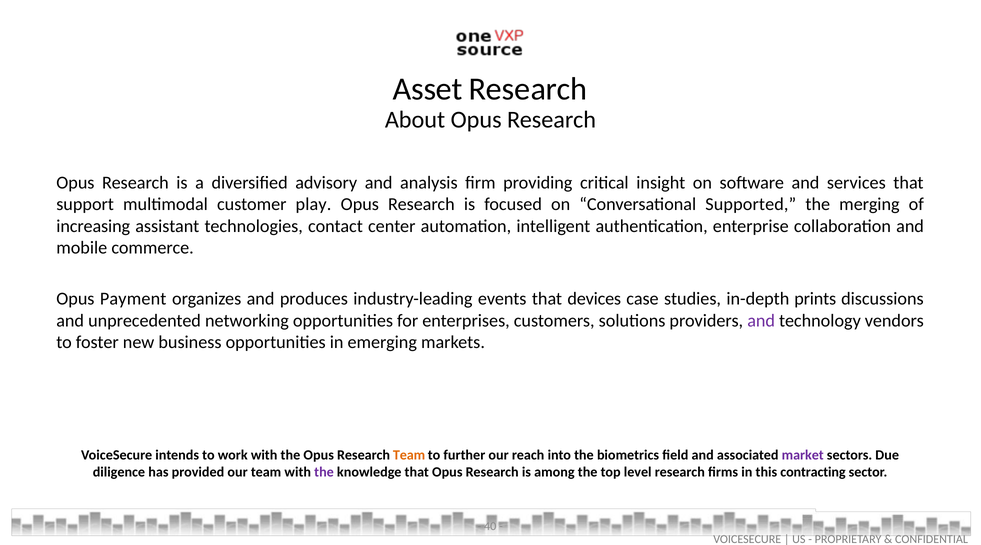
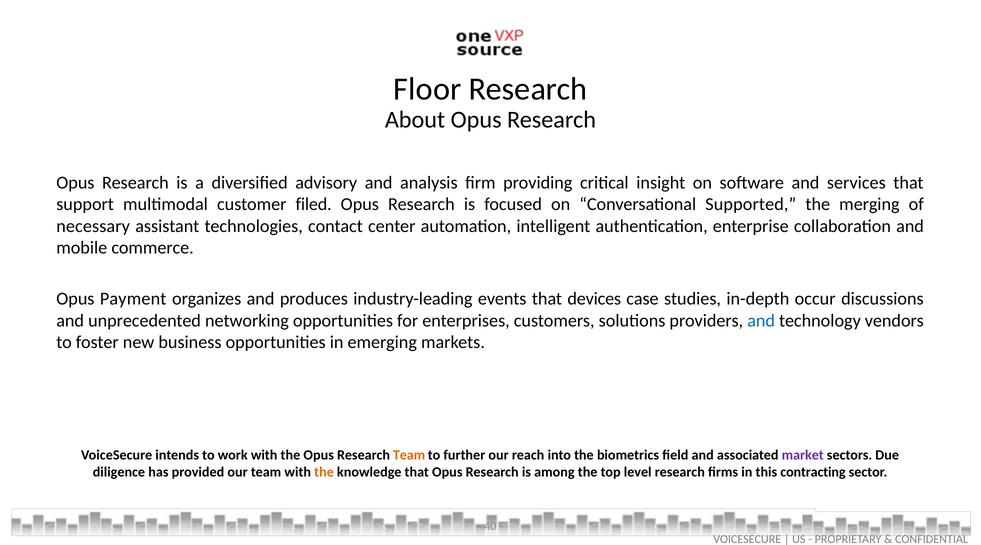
Asset: Asset -> Floor (427, 89)
play: play -> filed (314, 204)
increasing: increasing -> necessary (93, 226)
prints: prints -> occur (815, 299)
and colour: purple -> blue (761, 321)
the colour: purple -> orange (324, 472)
